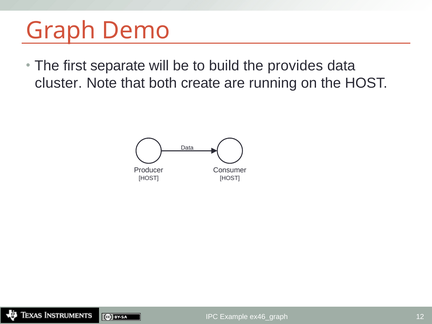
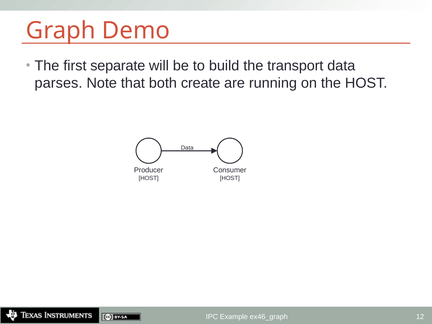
provides: provides -> transport (295, 66)
cluster: cluster -> parses (58, 83)
